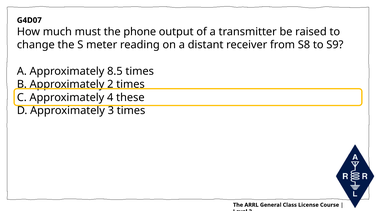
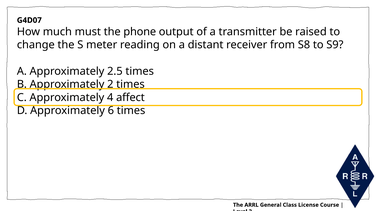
8.5: 8.5 -> 2.5 (115, 71)
these: these -> affect (130, 98)
3: 3 -> 6 (111, 111)
